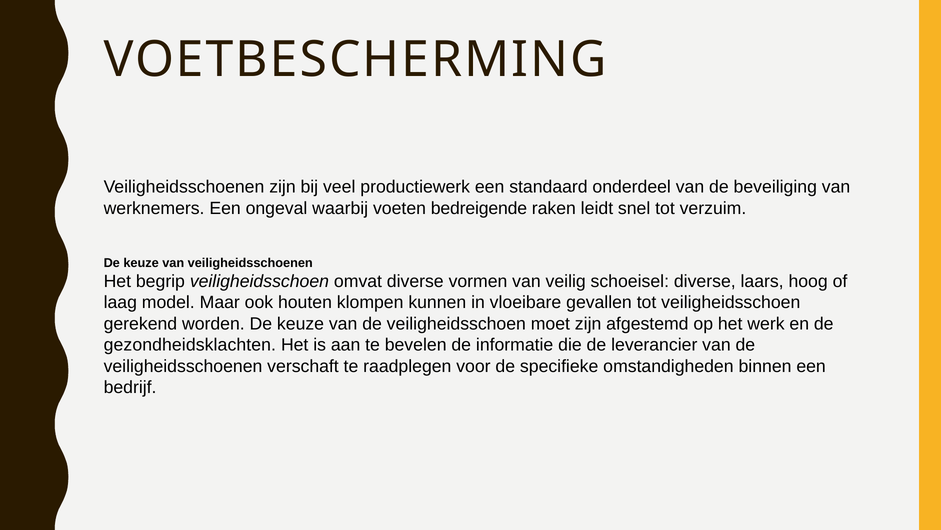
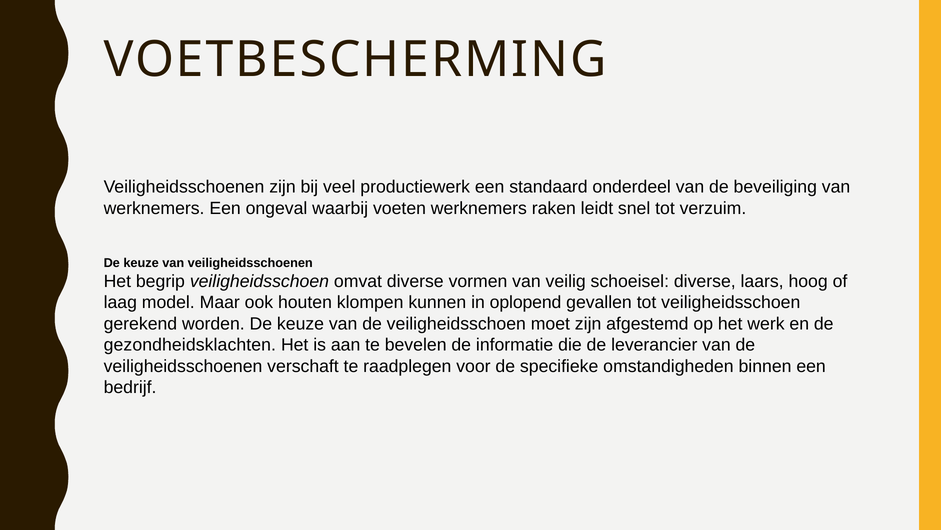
voeten bedreigende: bedreigende -> werknemers (479, 208)
vloeibare: vloeibare -> oplopend (526, 302)
